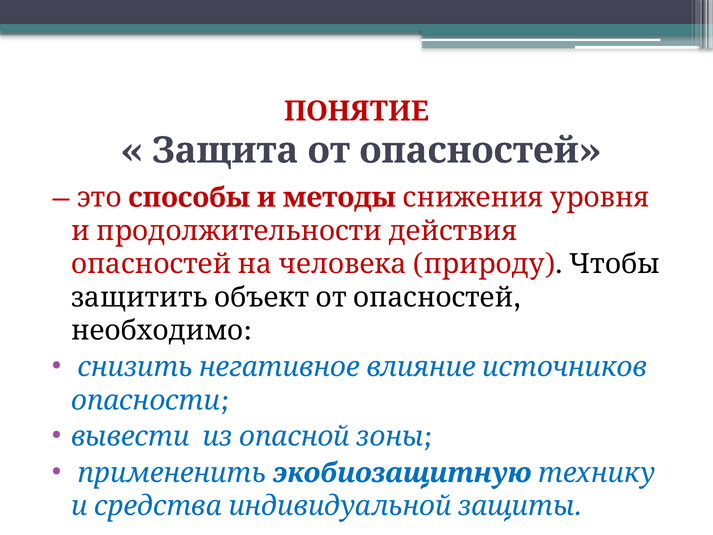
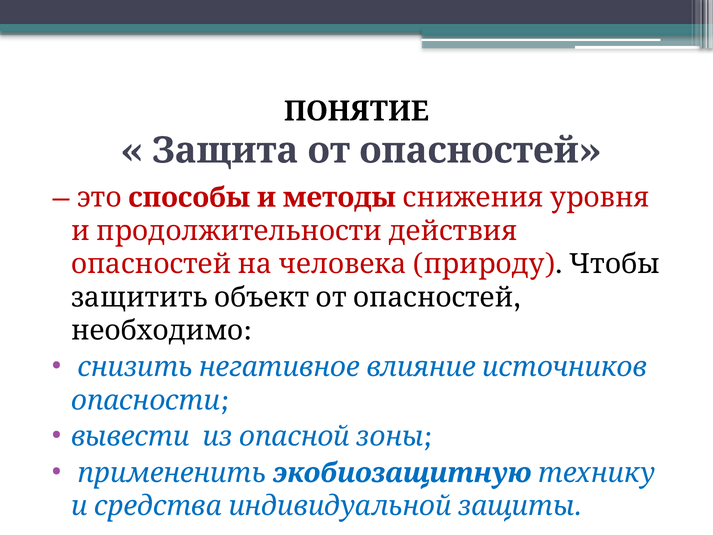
ПОНЯТИЕ colour: red -> black (357, 111)
